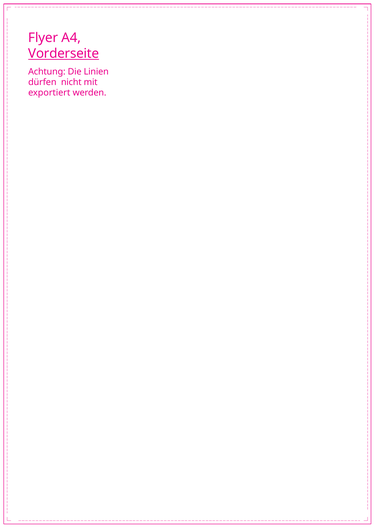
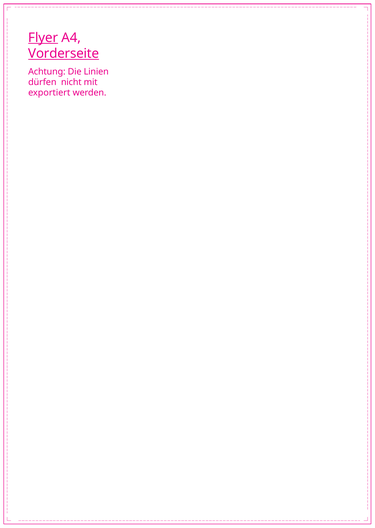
Flyer underline: none -> present (43, 38)
